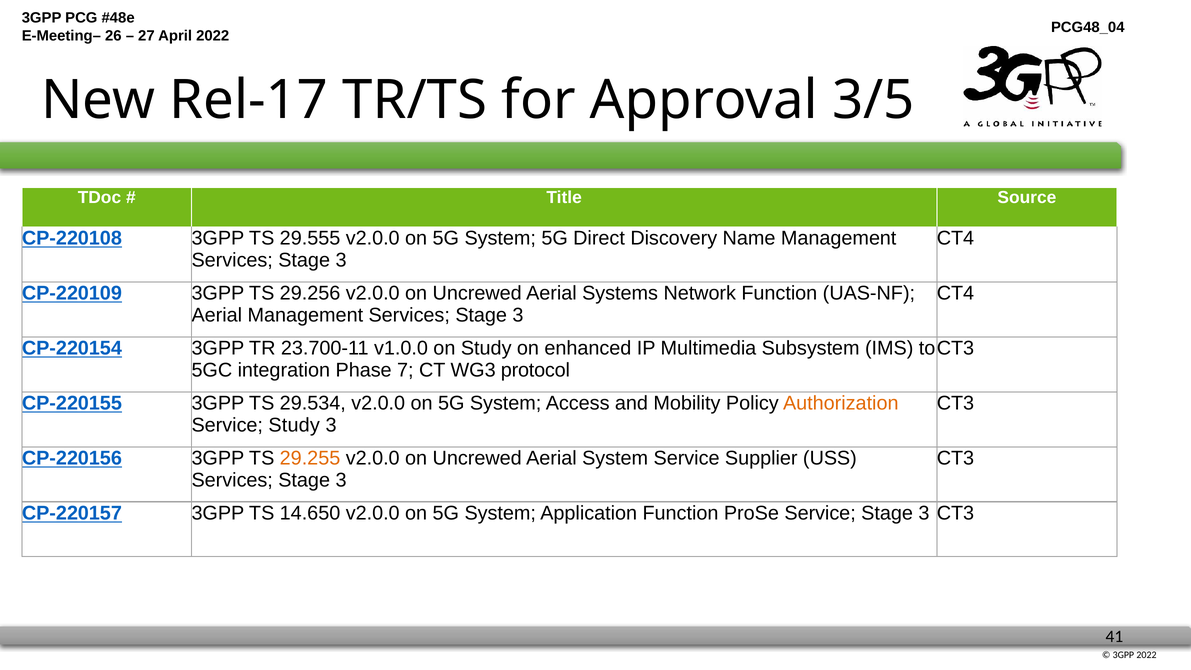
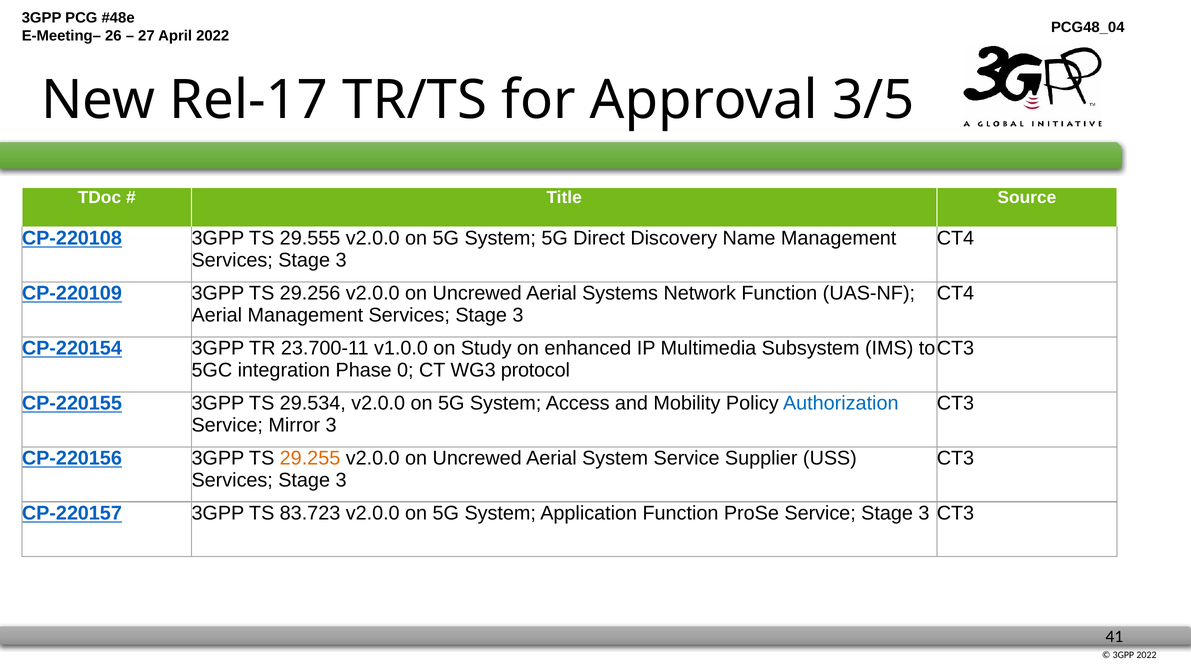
7: 7 -> 0 (405, 370)
Authorization colour: orange -> blue (841, 403)
Service Study: Study -> Mirror (294, 425)
14.650: 14.650 -> 83.723 (310, 513)
